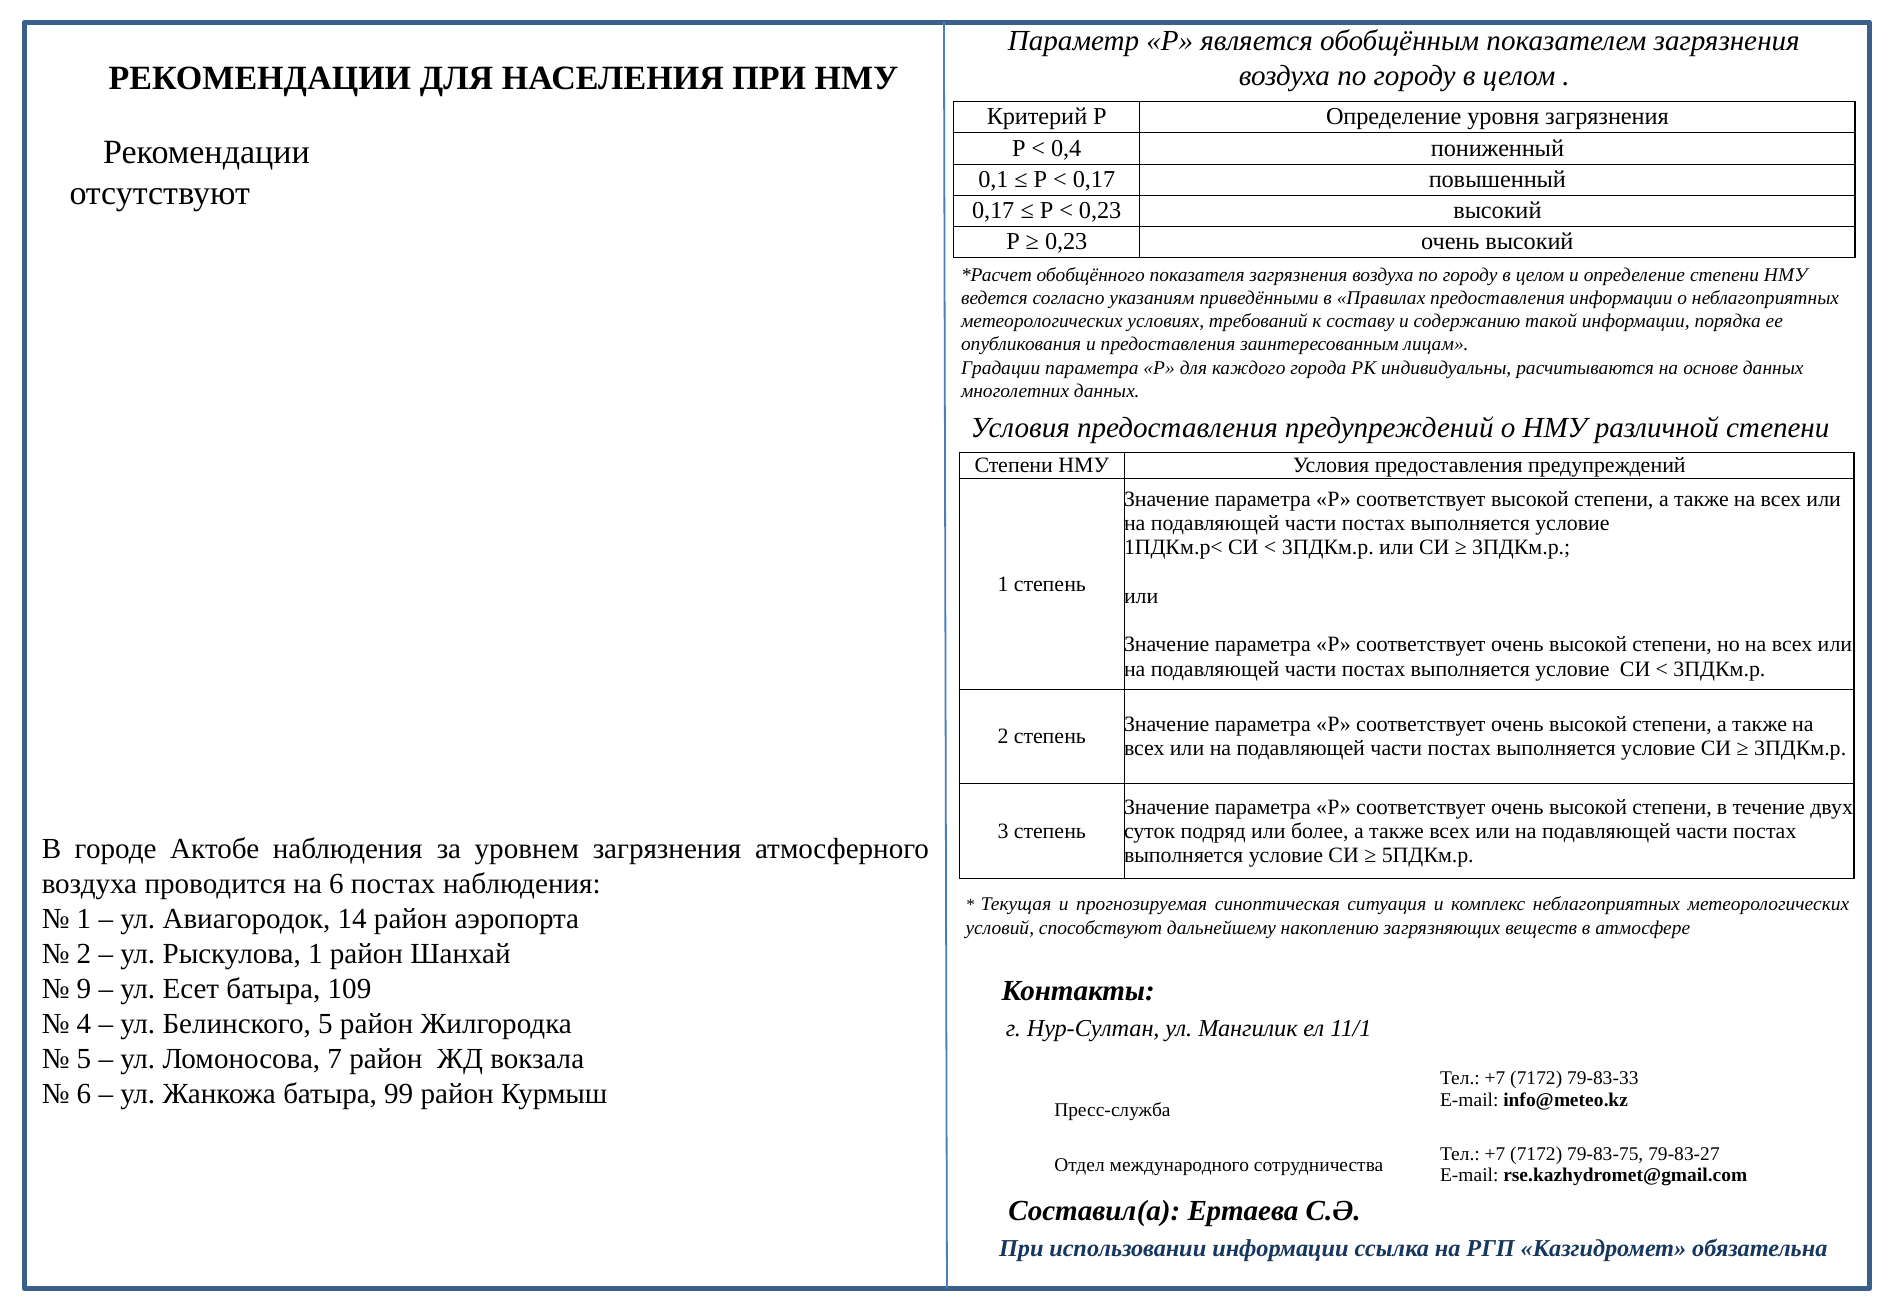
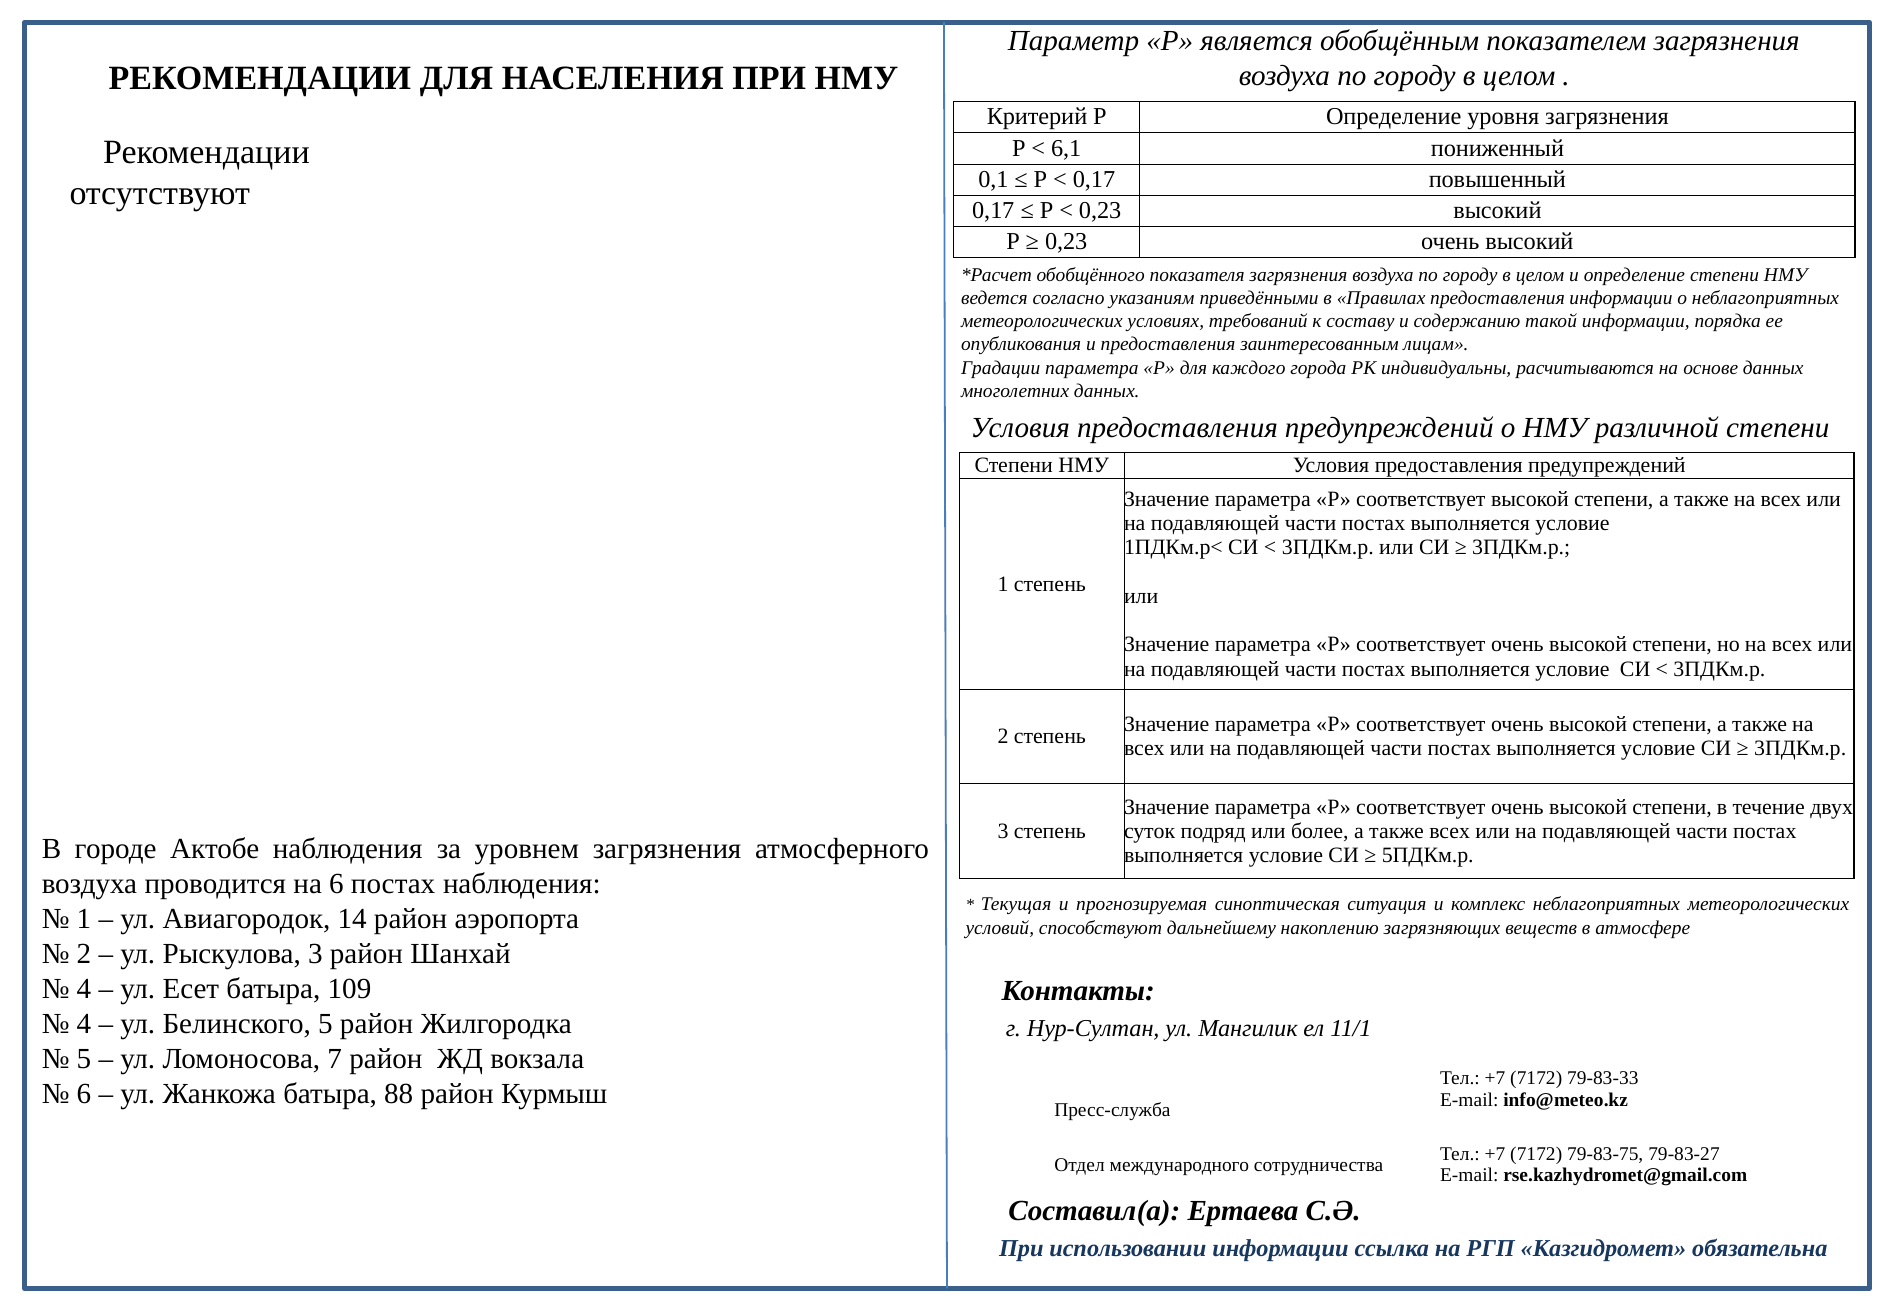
0,4: 0,4 -> 6,1 (1066, 148)
Рыскулова 1: 1 -> 3 (315, 954)
9: 9 -> 4 (84, 989)
99: 99 -> 88 (399, 1094)
